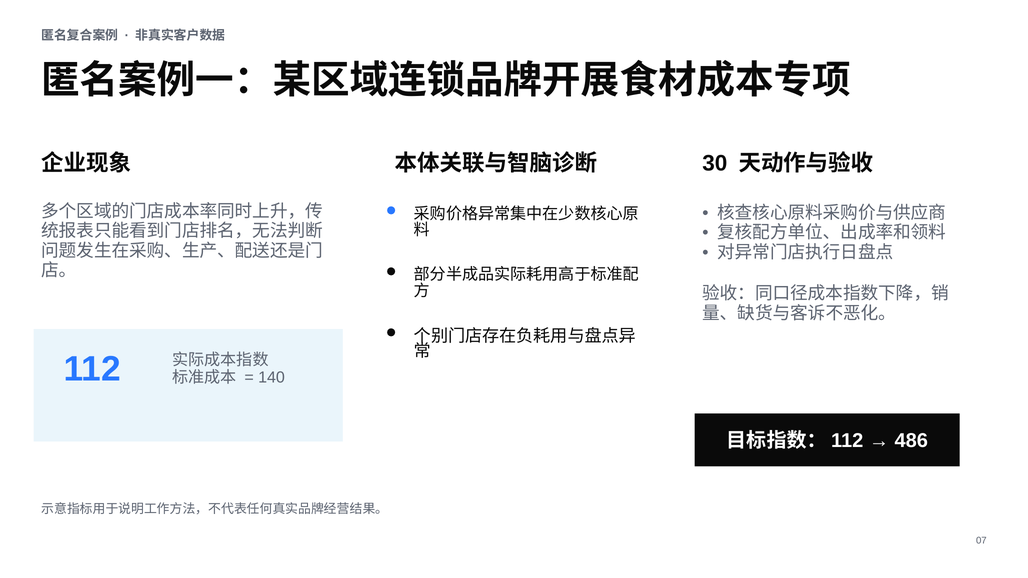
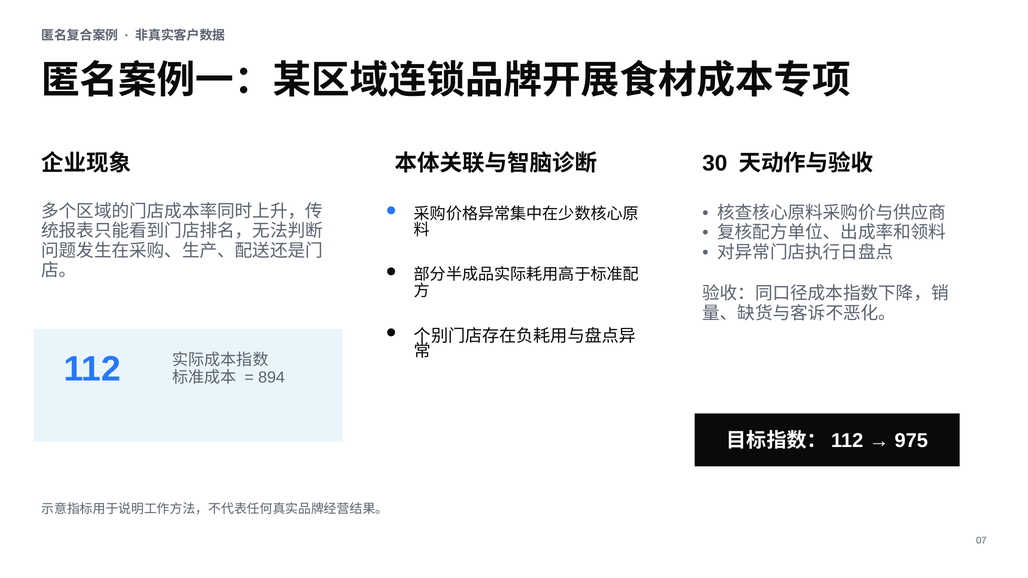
140: 140 -> 894 (272, 378)
486: 486 -> 975 (911, 441)
